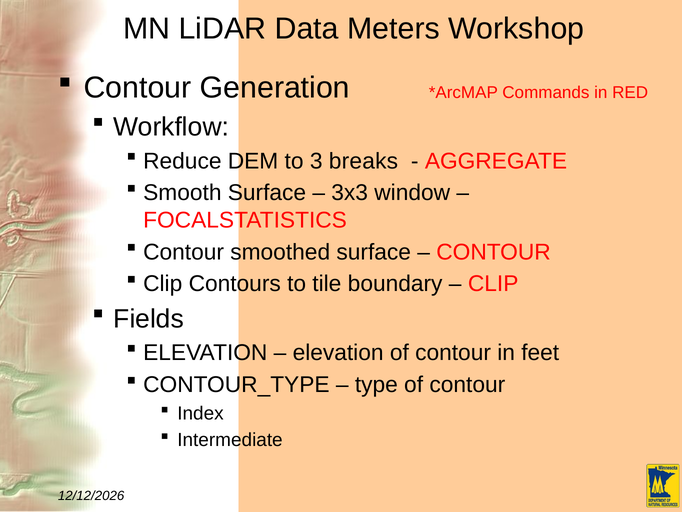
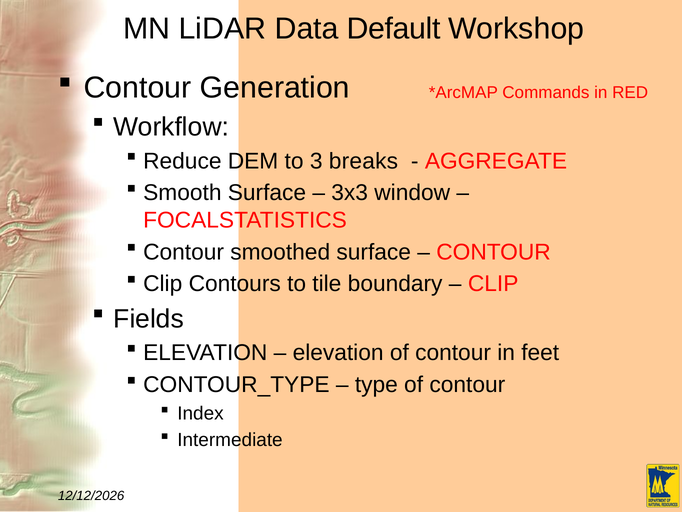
Meters: Meters -> Default (394, 29)
